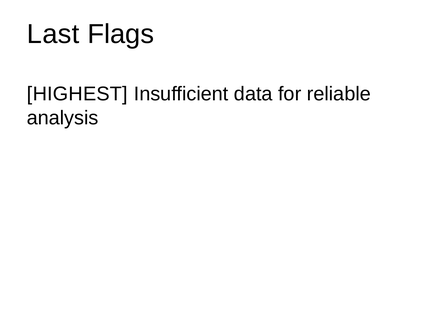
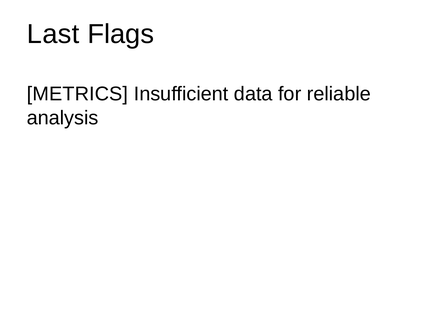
HIGHEST: HIGHEST -> METRICS (77, 94)
